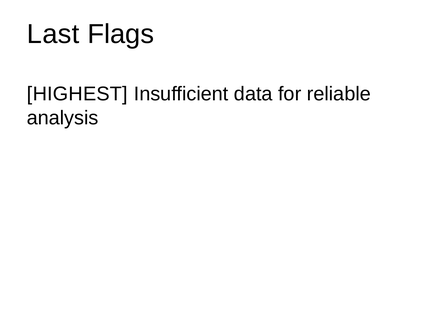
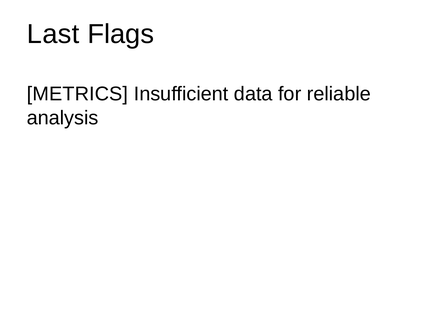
HIGHEST: HIGHEST -> METRICS (77, 94)
